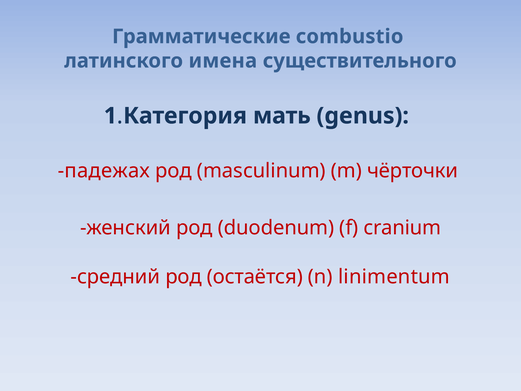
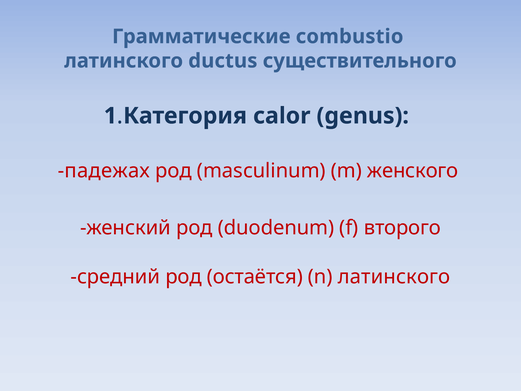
имена: имена -> ductus (223, 61)
мать: мать -> calor (282, 116)
чёрточки: чёрточки -> женского (413, 171)
cranium: cranium -> второго (402, 228)
n linimentum: linimentum -> латинского (394, 277)
